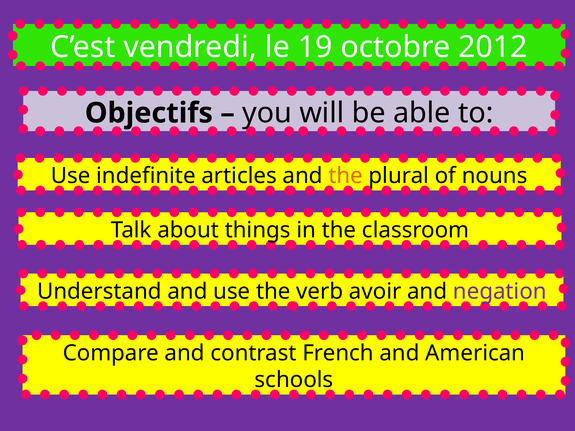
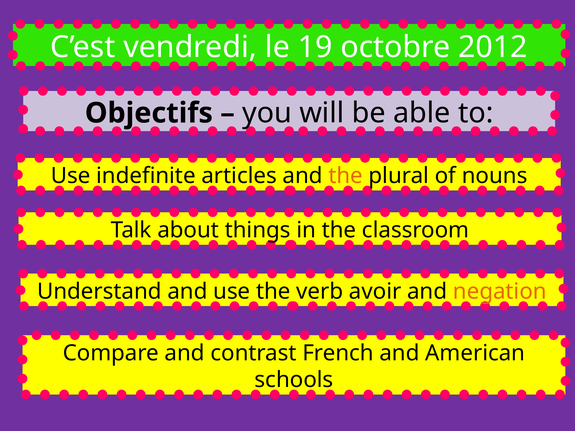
negation colour: purple -> orange (500, 292)
